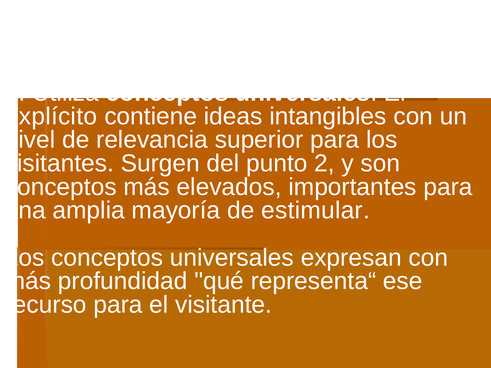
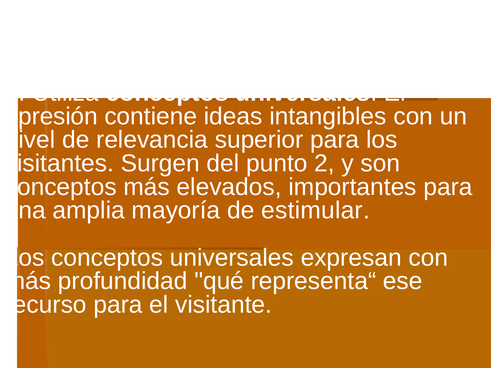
explícito: explícito -> opresión (51, 116)
